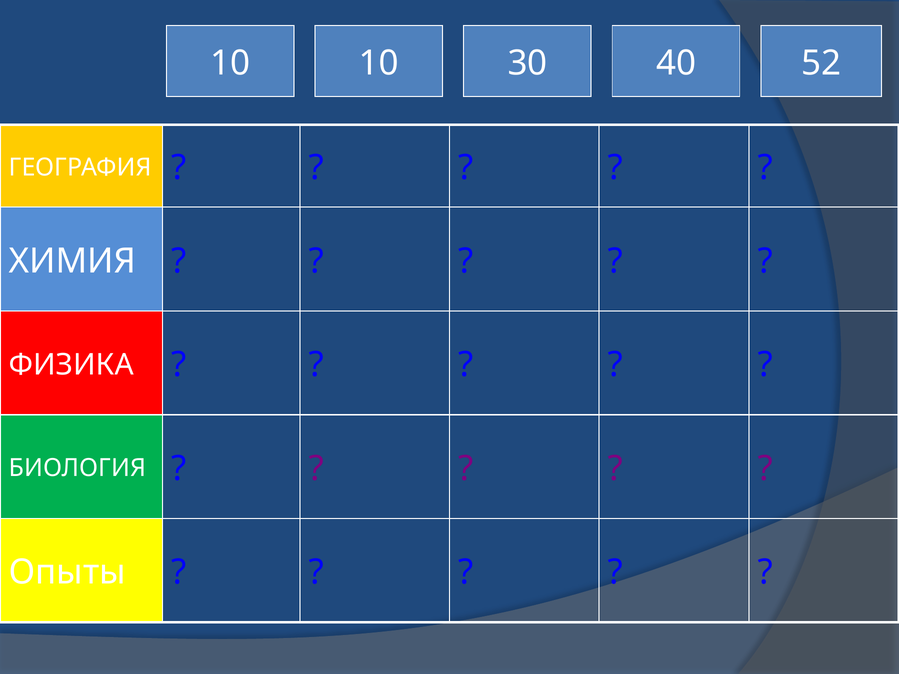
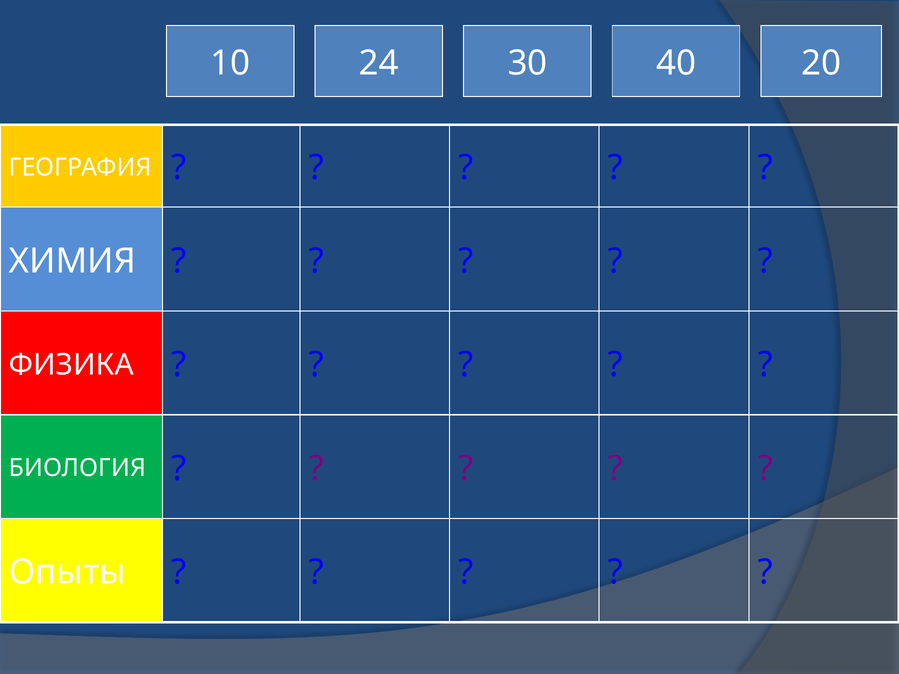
10 10: 10 -> 24 (379, 63)
52: 52 -> 20 (821, 63)
